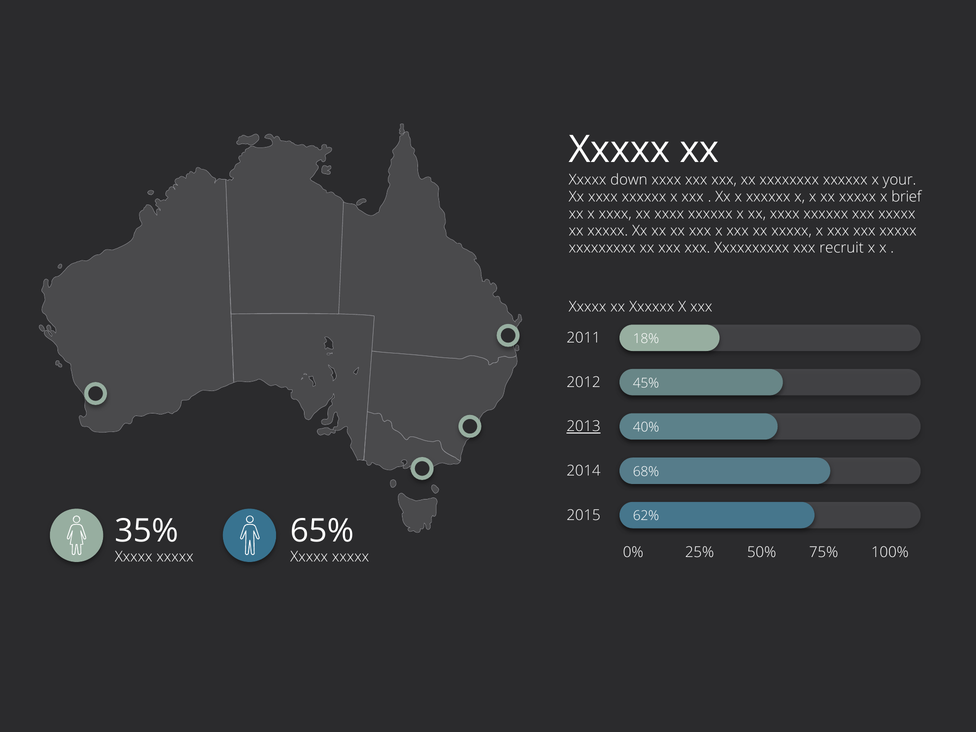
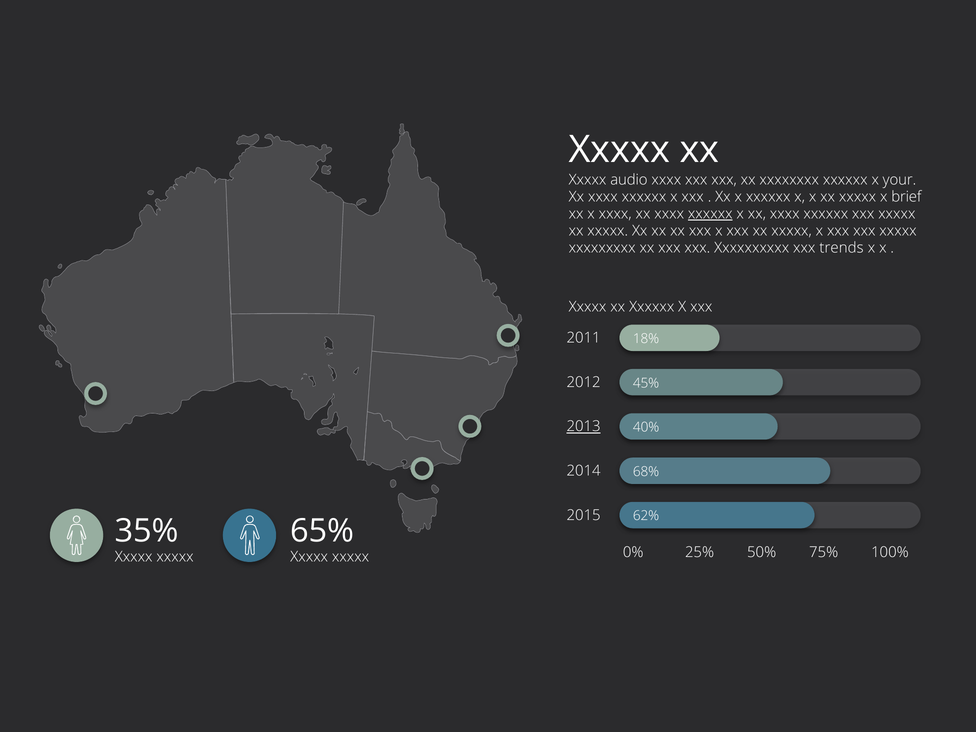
down: down -> audio (629, 180)
xxxxxx underline: none -> present (710, 214)
recruit: recruit -> trends (842, 248)
